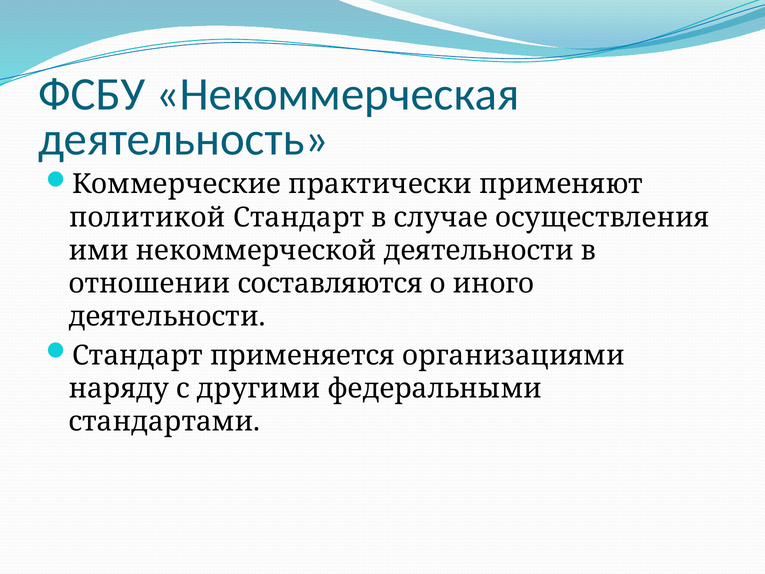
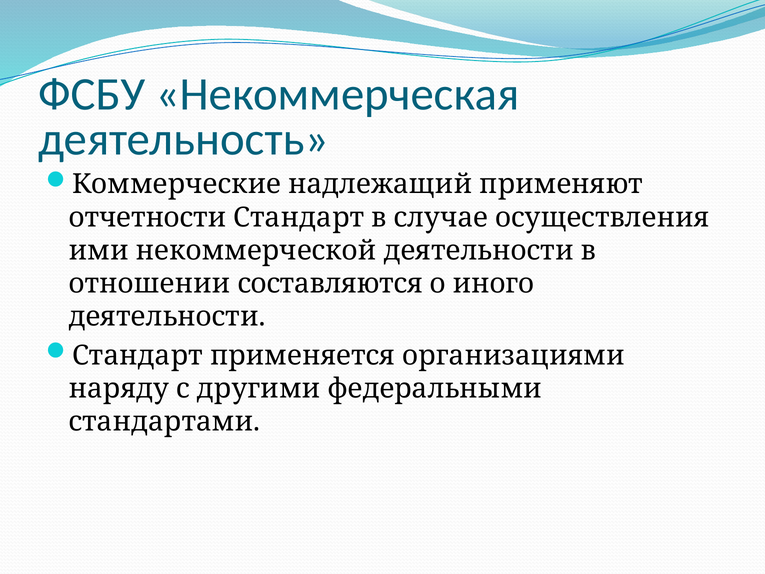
практически: практически -> надлежащий (380, 184)
политикой: политикой -> отчетности (148, 217)
